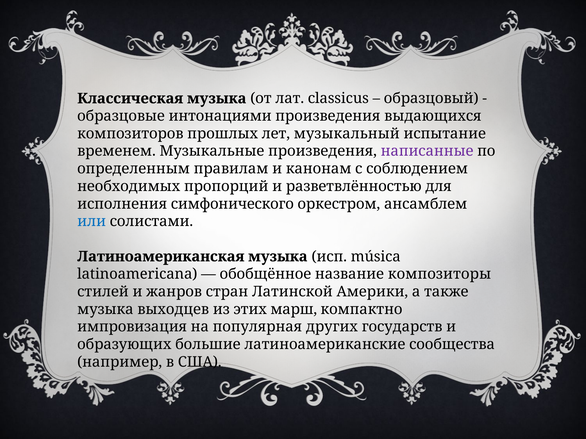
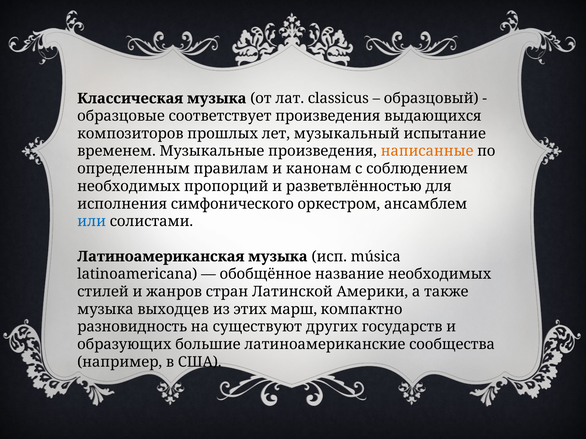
интонациями: интонациями -> соответствует (220, 116)
написанные colour: purple -> orange (427, 151)
название композиторы: композиторы -> необходимых (440, 274)
импровизация: импровизация -> разновидность (132, 327)
популярная: популярная -> существуют (257, 327)
